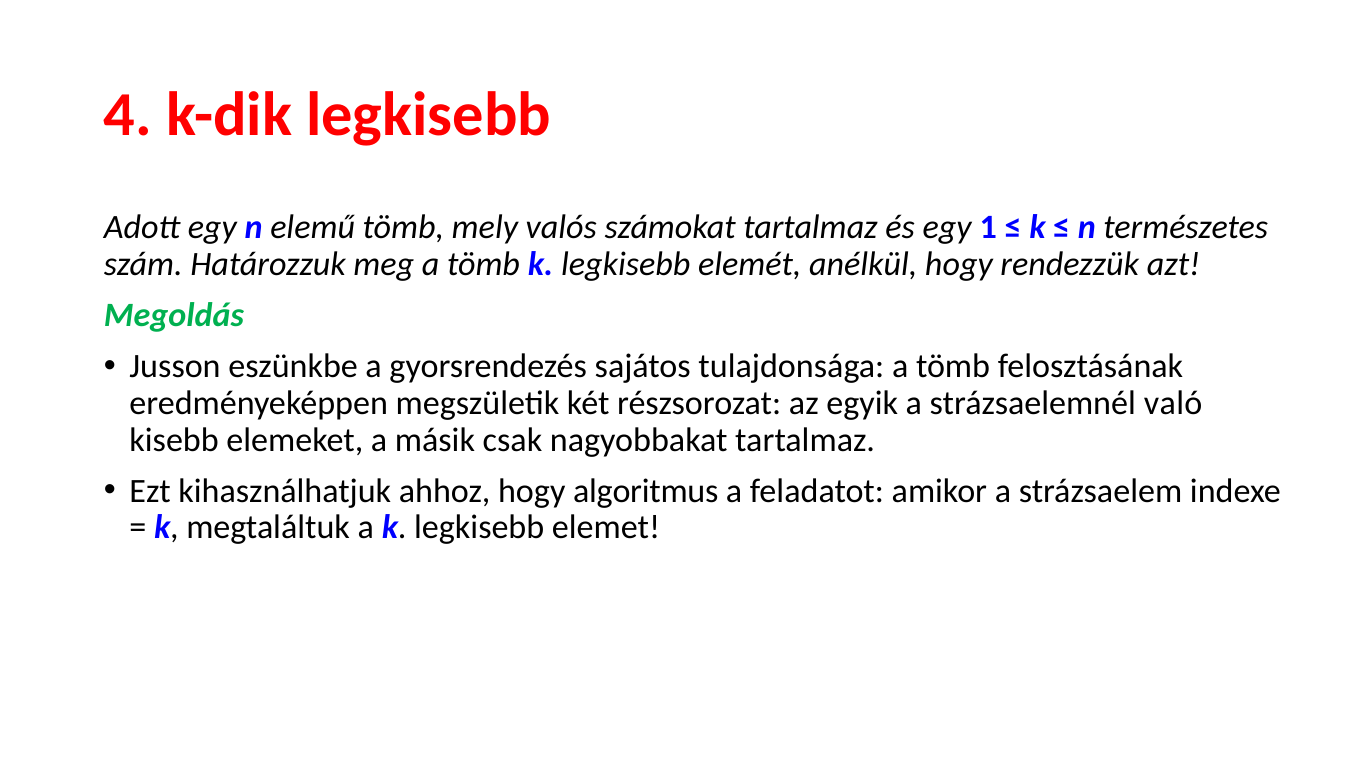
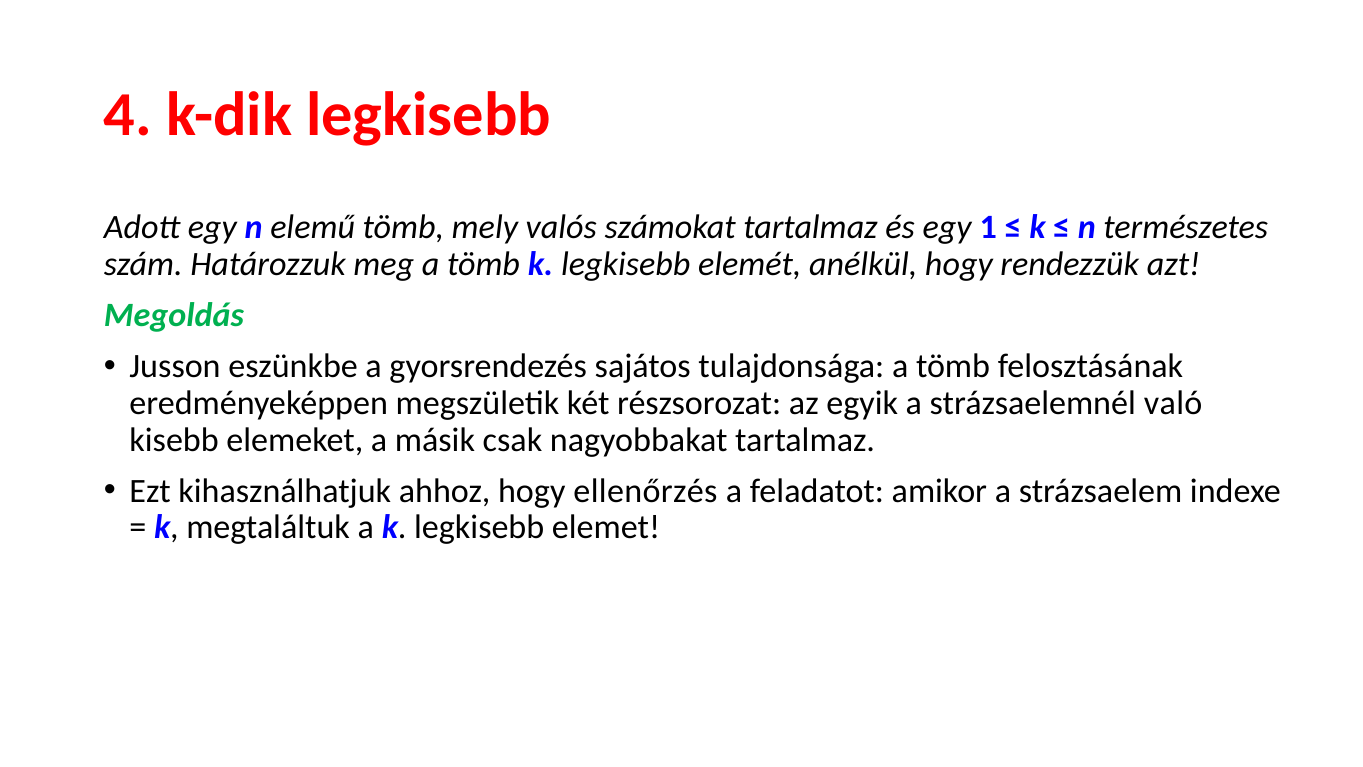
algoritmus: algoritmus -> ellenőrzés (645, 491)
